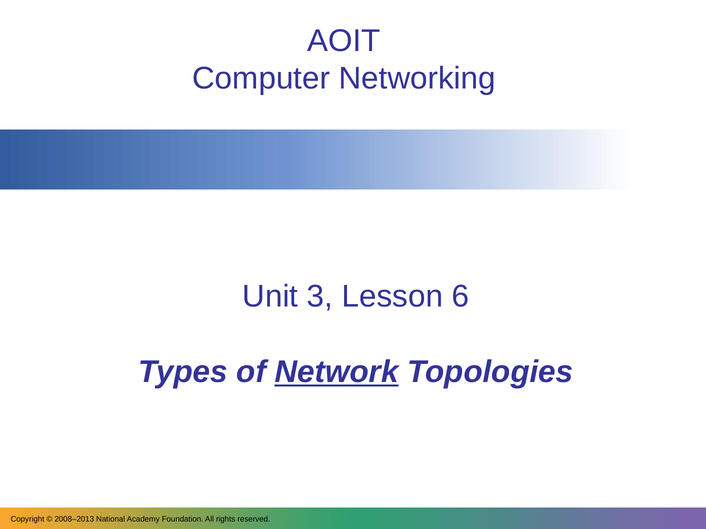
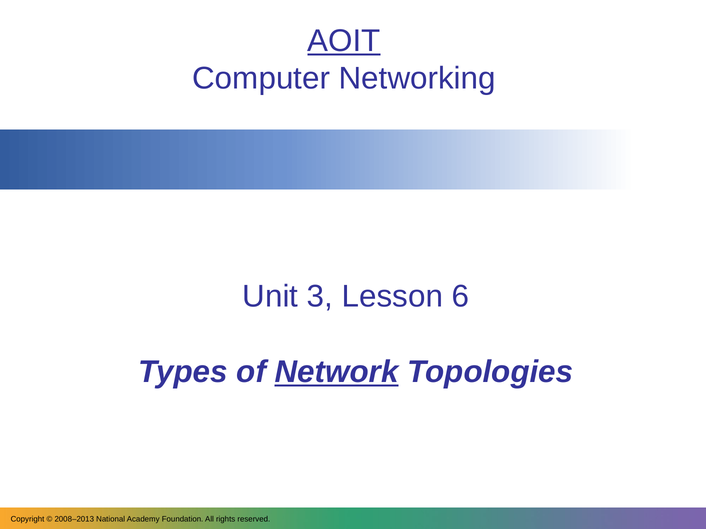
AOIT underline: none -> present (344, 41)
